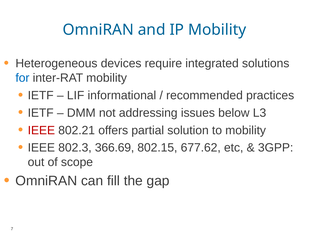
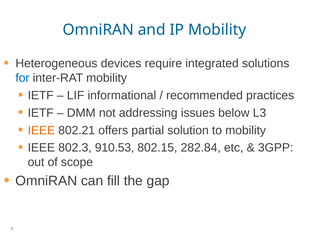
IEEE colour: red -> orange (41, 130)
366.69: 366.69 -> 910.53 (115, 148)
677.62: 677.62 -> 282.84 (201, 148)
